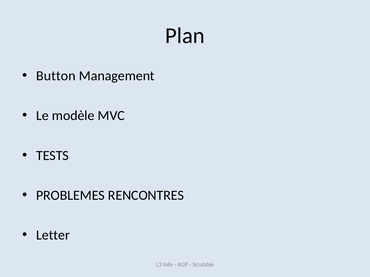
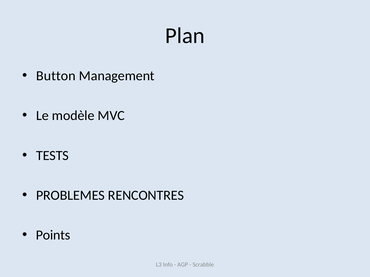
Letter: Letter -> Points (53, 236)
